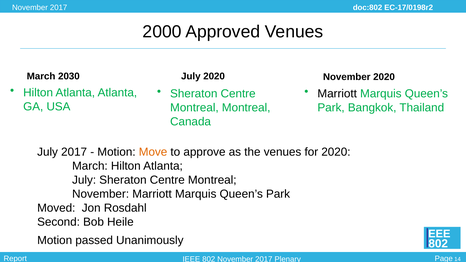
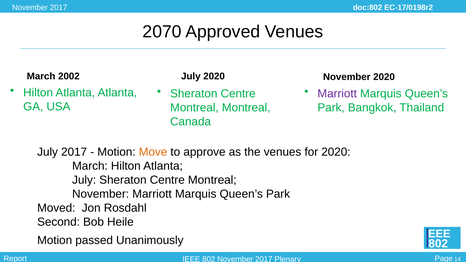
2000: 2000 -> 2070 (162, 32)
2030: 2030 -> 2002 (69, 76)
Marriott colour: black -> purple (337, 94)
